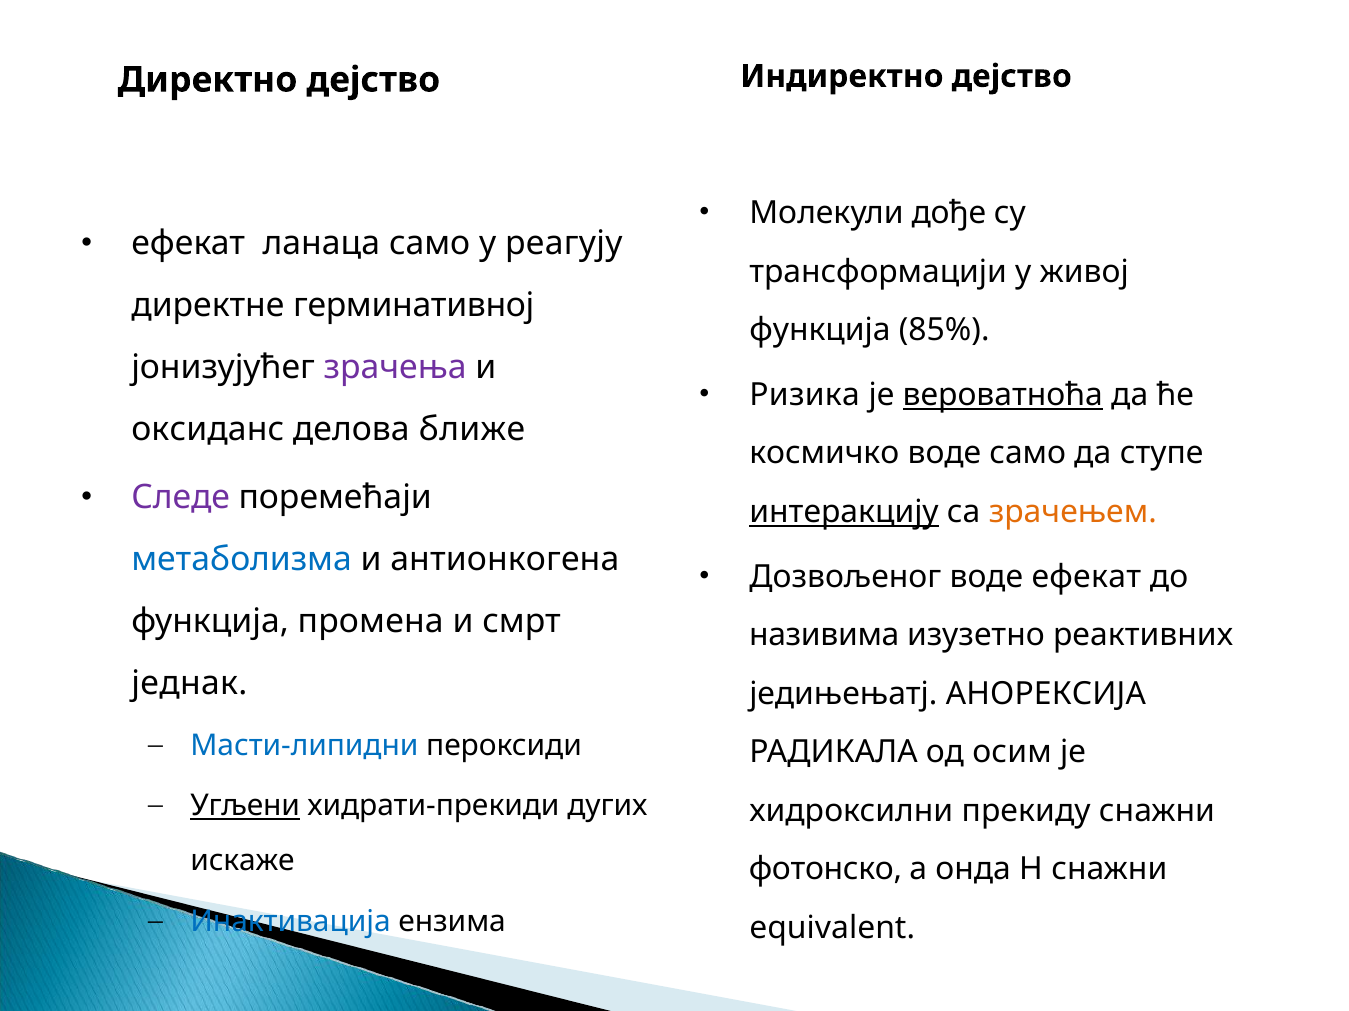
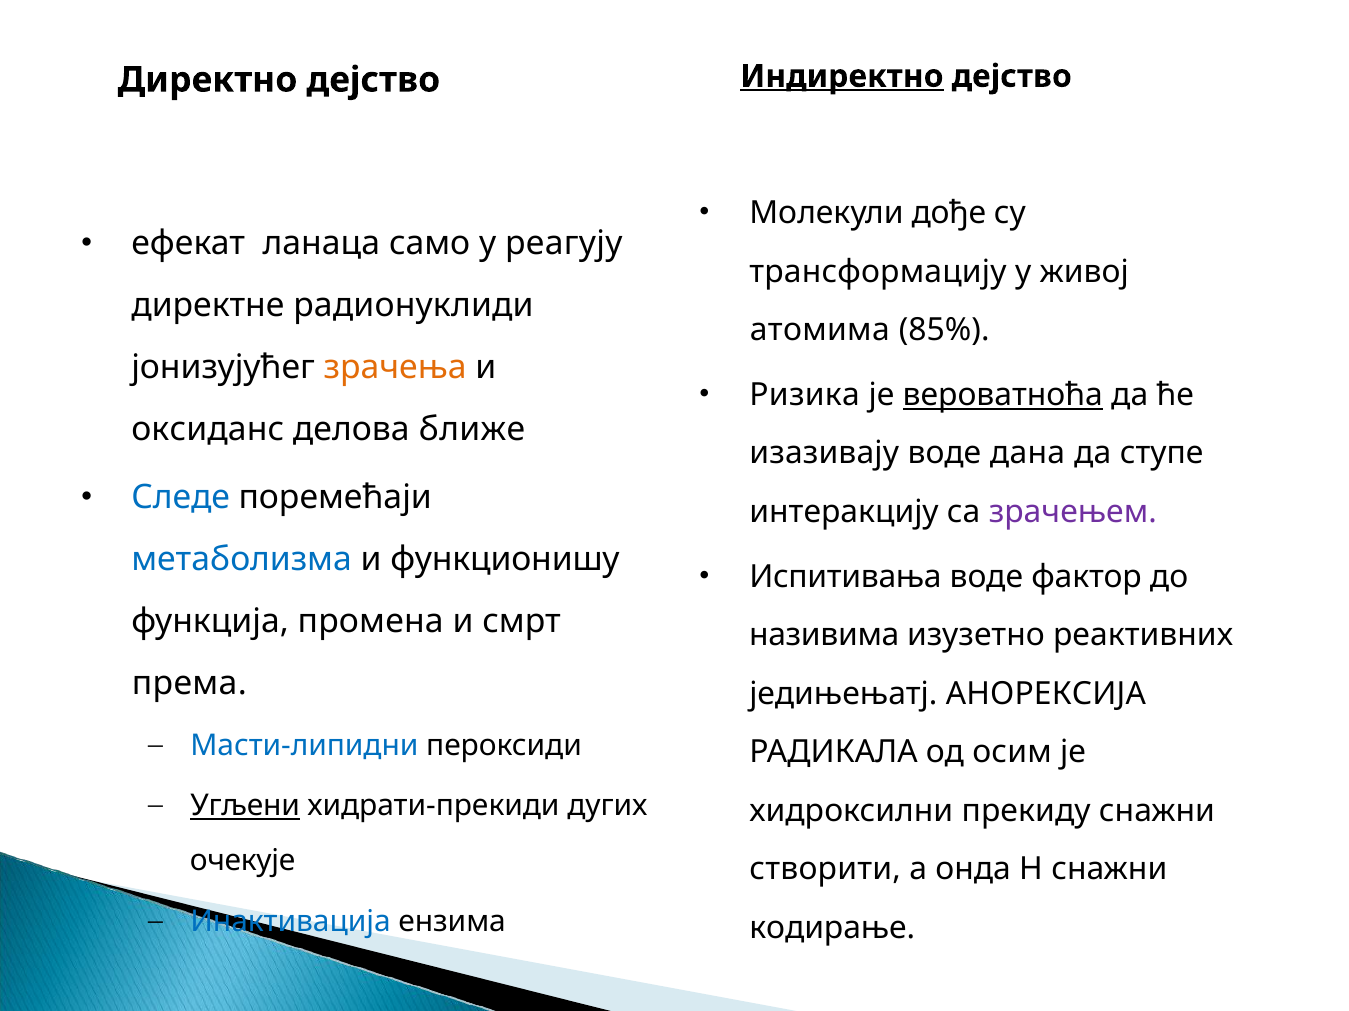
Индиректно underline: none -> present (842, 76)
трансформацији: трансформацији -> трансформацију (878, 272)
герминативној: герминативној -> радионуклиди (413, 306)
функција: функција -> атомима (820, 330)
зрачења colour: purple -> orange (395, 368)
космичко: космичко -> изазивају (824, 454)
воде само: само -> дана (1028, 454)
Следе colour: purple -> blue (181, 498)
интеракцију underline: present -> none (844, 512)
зрачењем colour: orange -> purple (1073, 512)
антионкогена: антионкогена -> функционишу (505, 560)
Дозвољеног: Дозвољеног -> Испитивања (846, 577)
ефекат: ефекат -> фактор (1087, 577)
једнак: једнак -> према (189, 684)
искаже: искаже -> очекује (243, 862)
фотонско: фотонско -> створити (825, 870)
equivalent: equivalent -> кодирање (832, 928)
